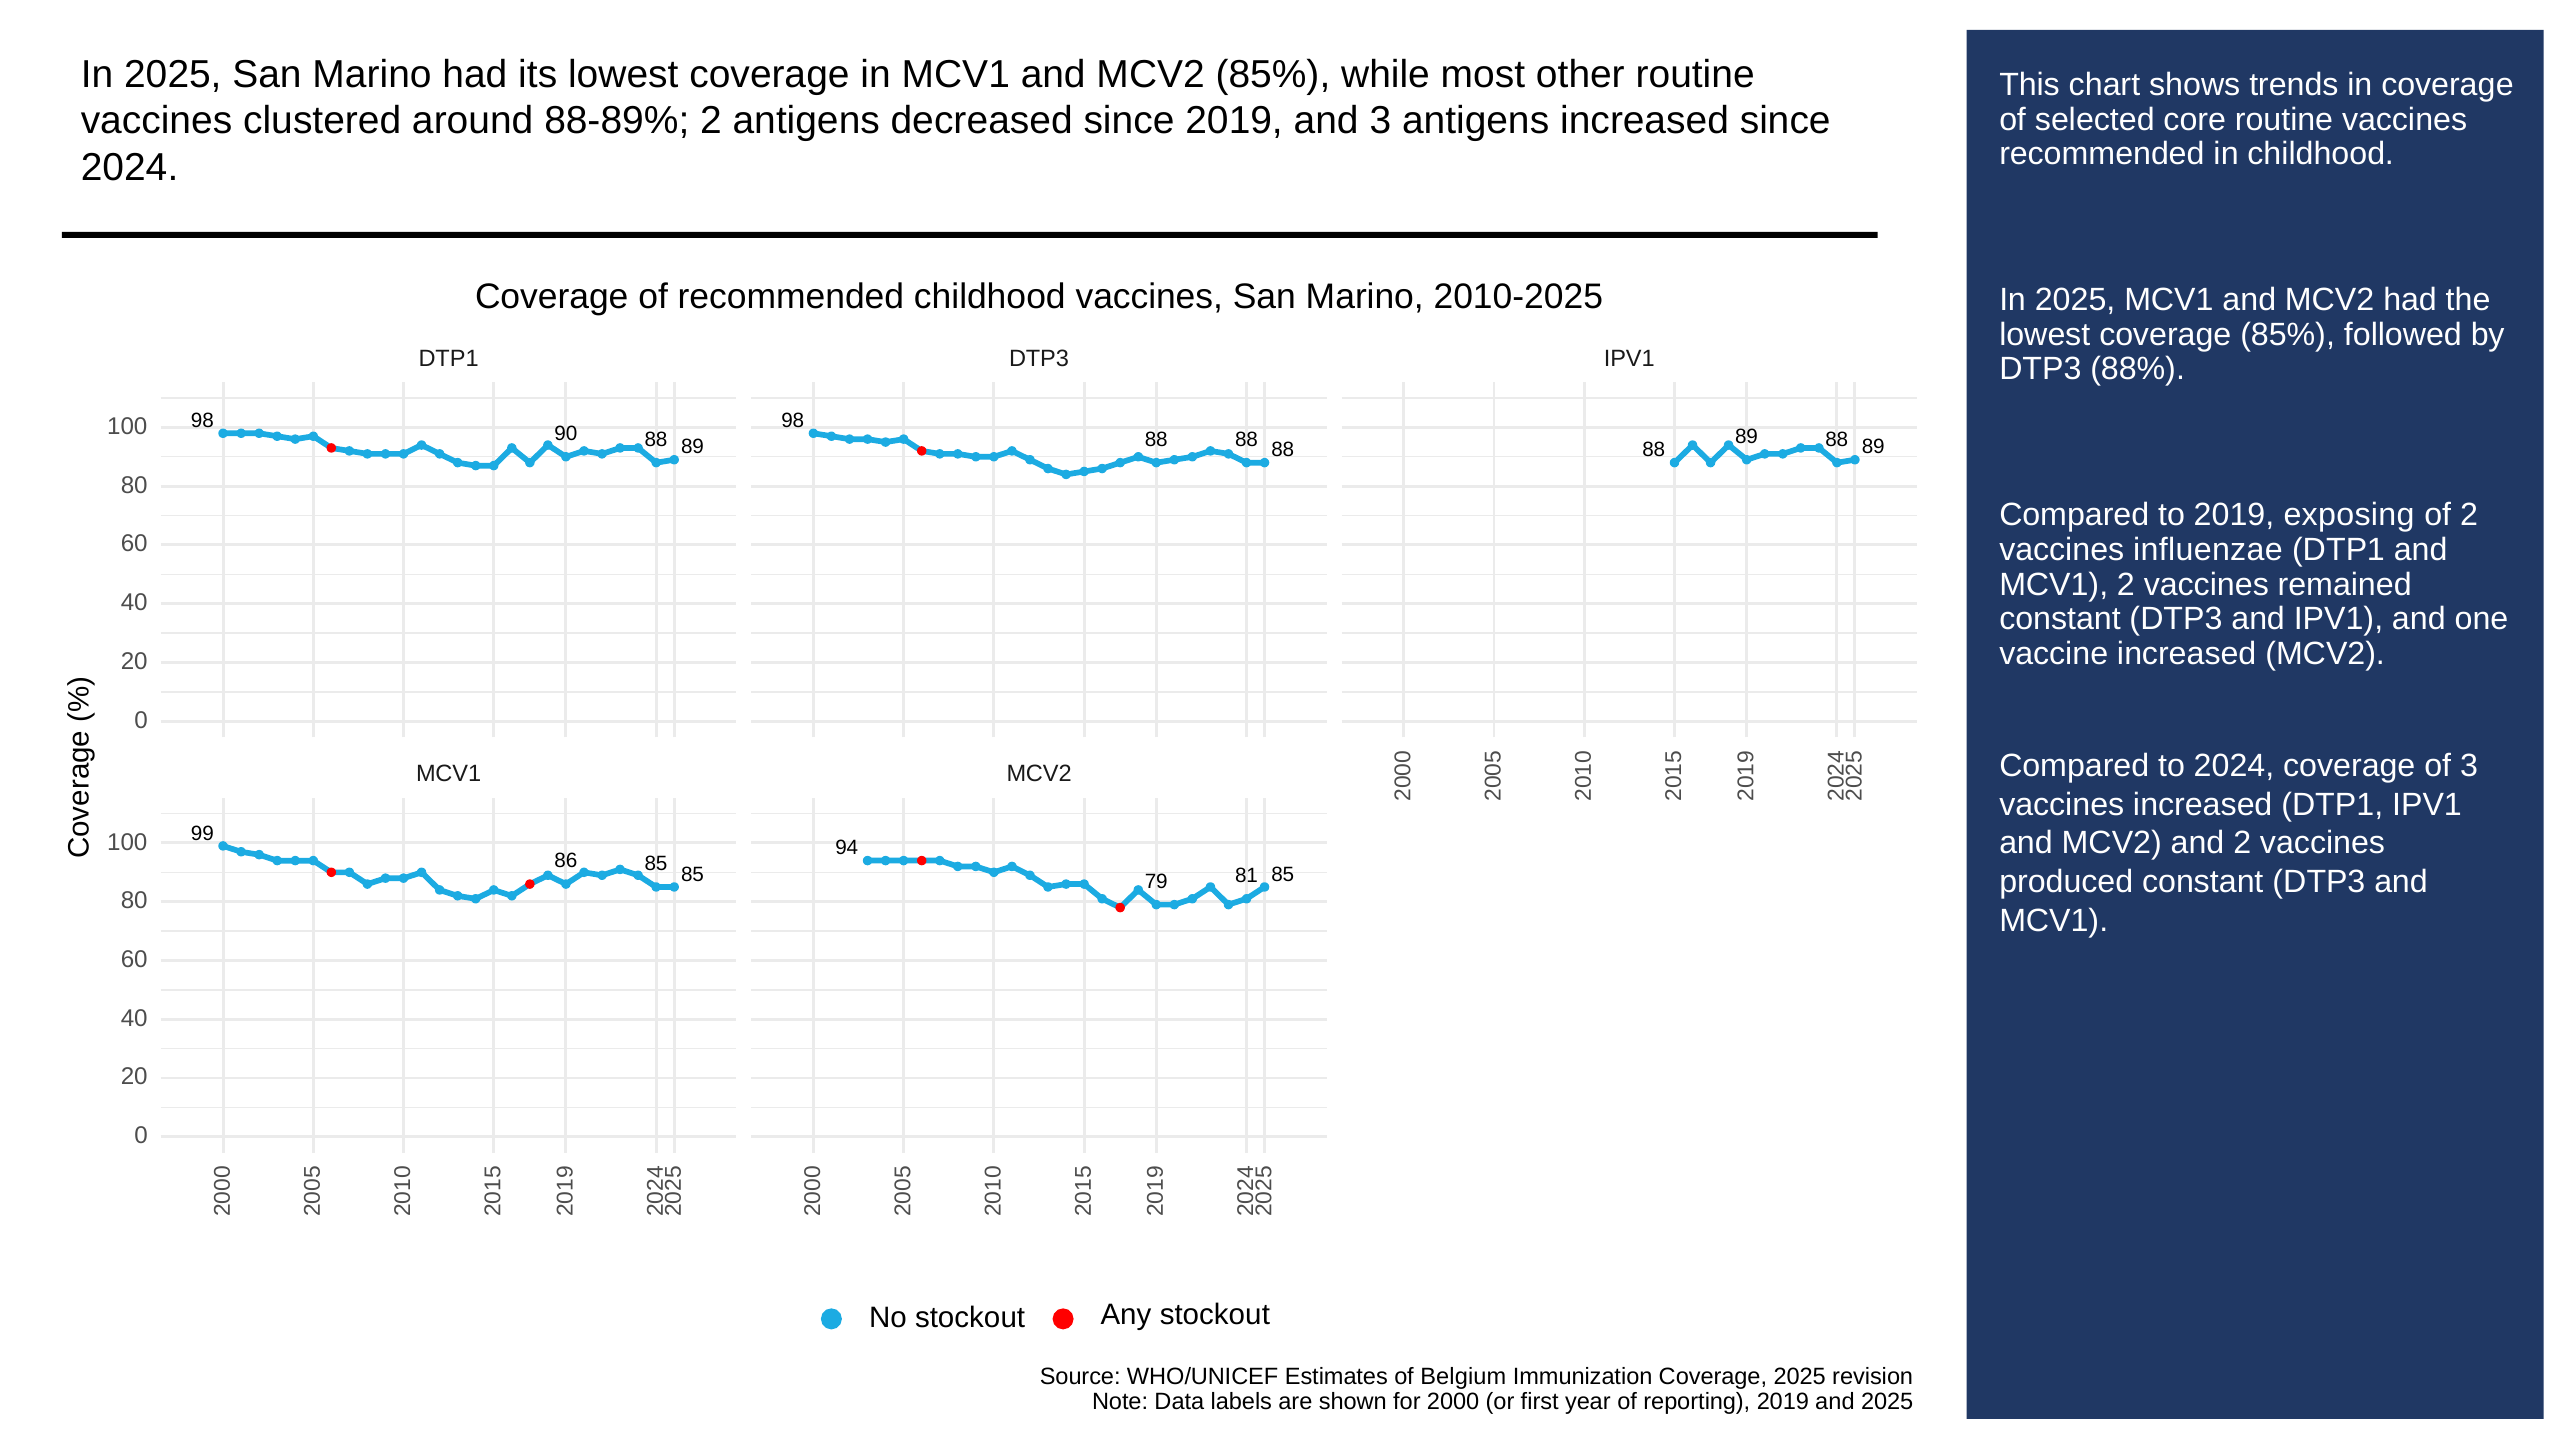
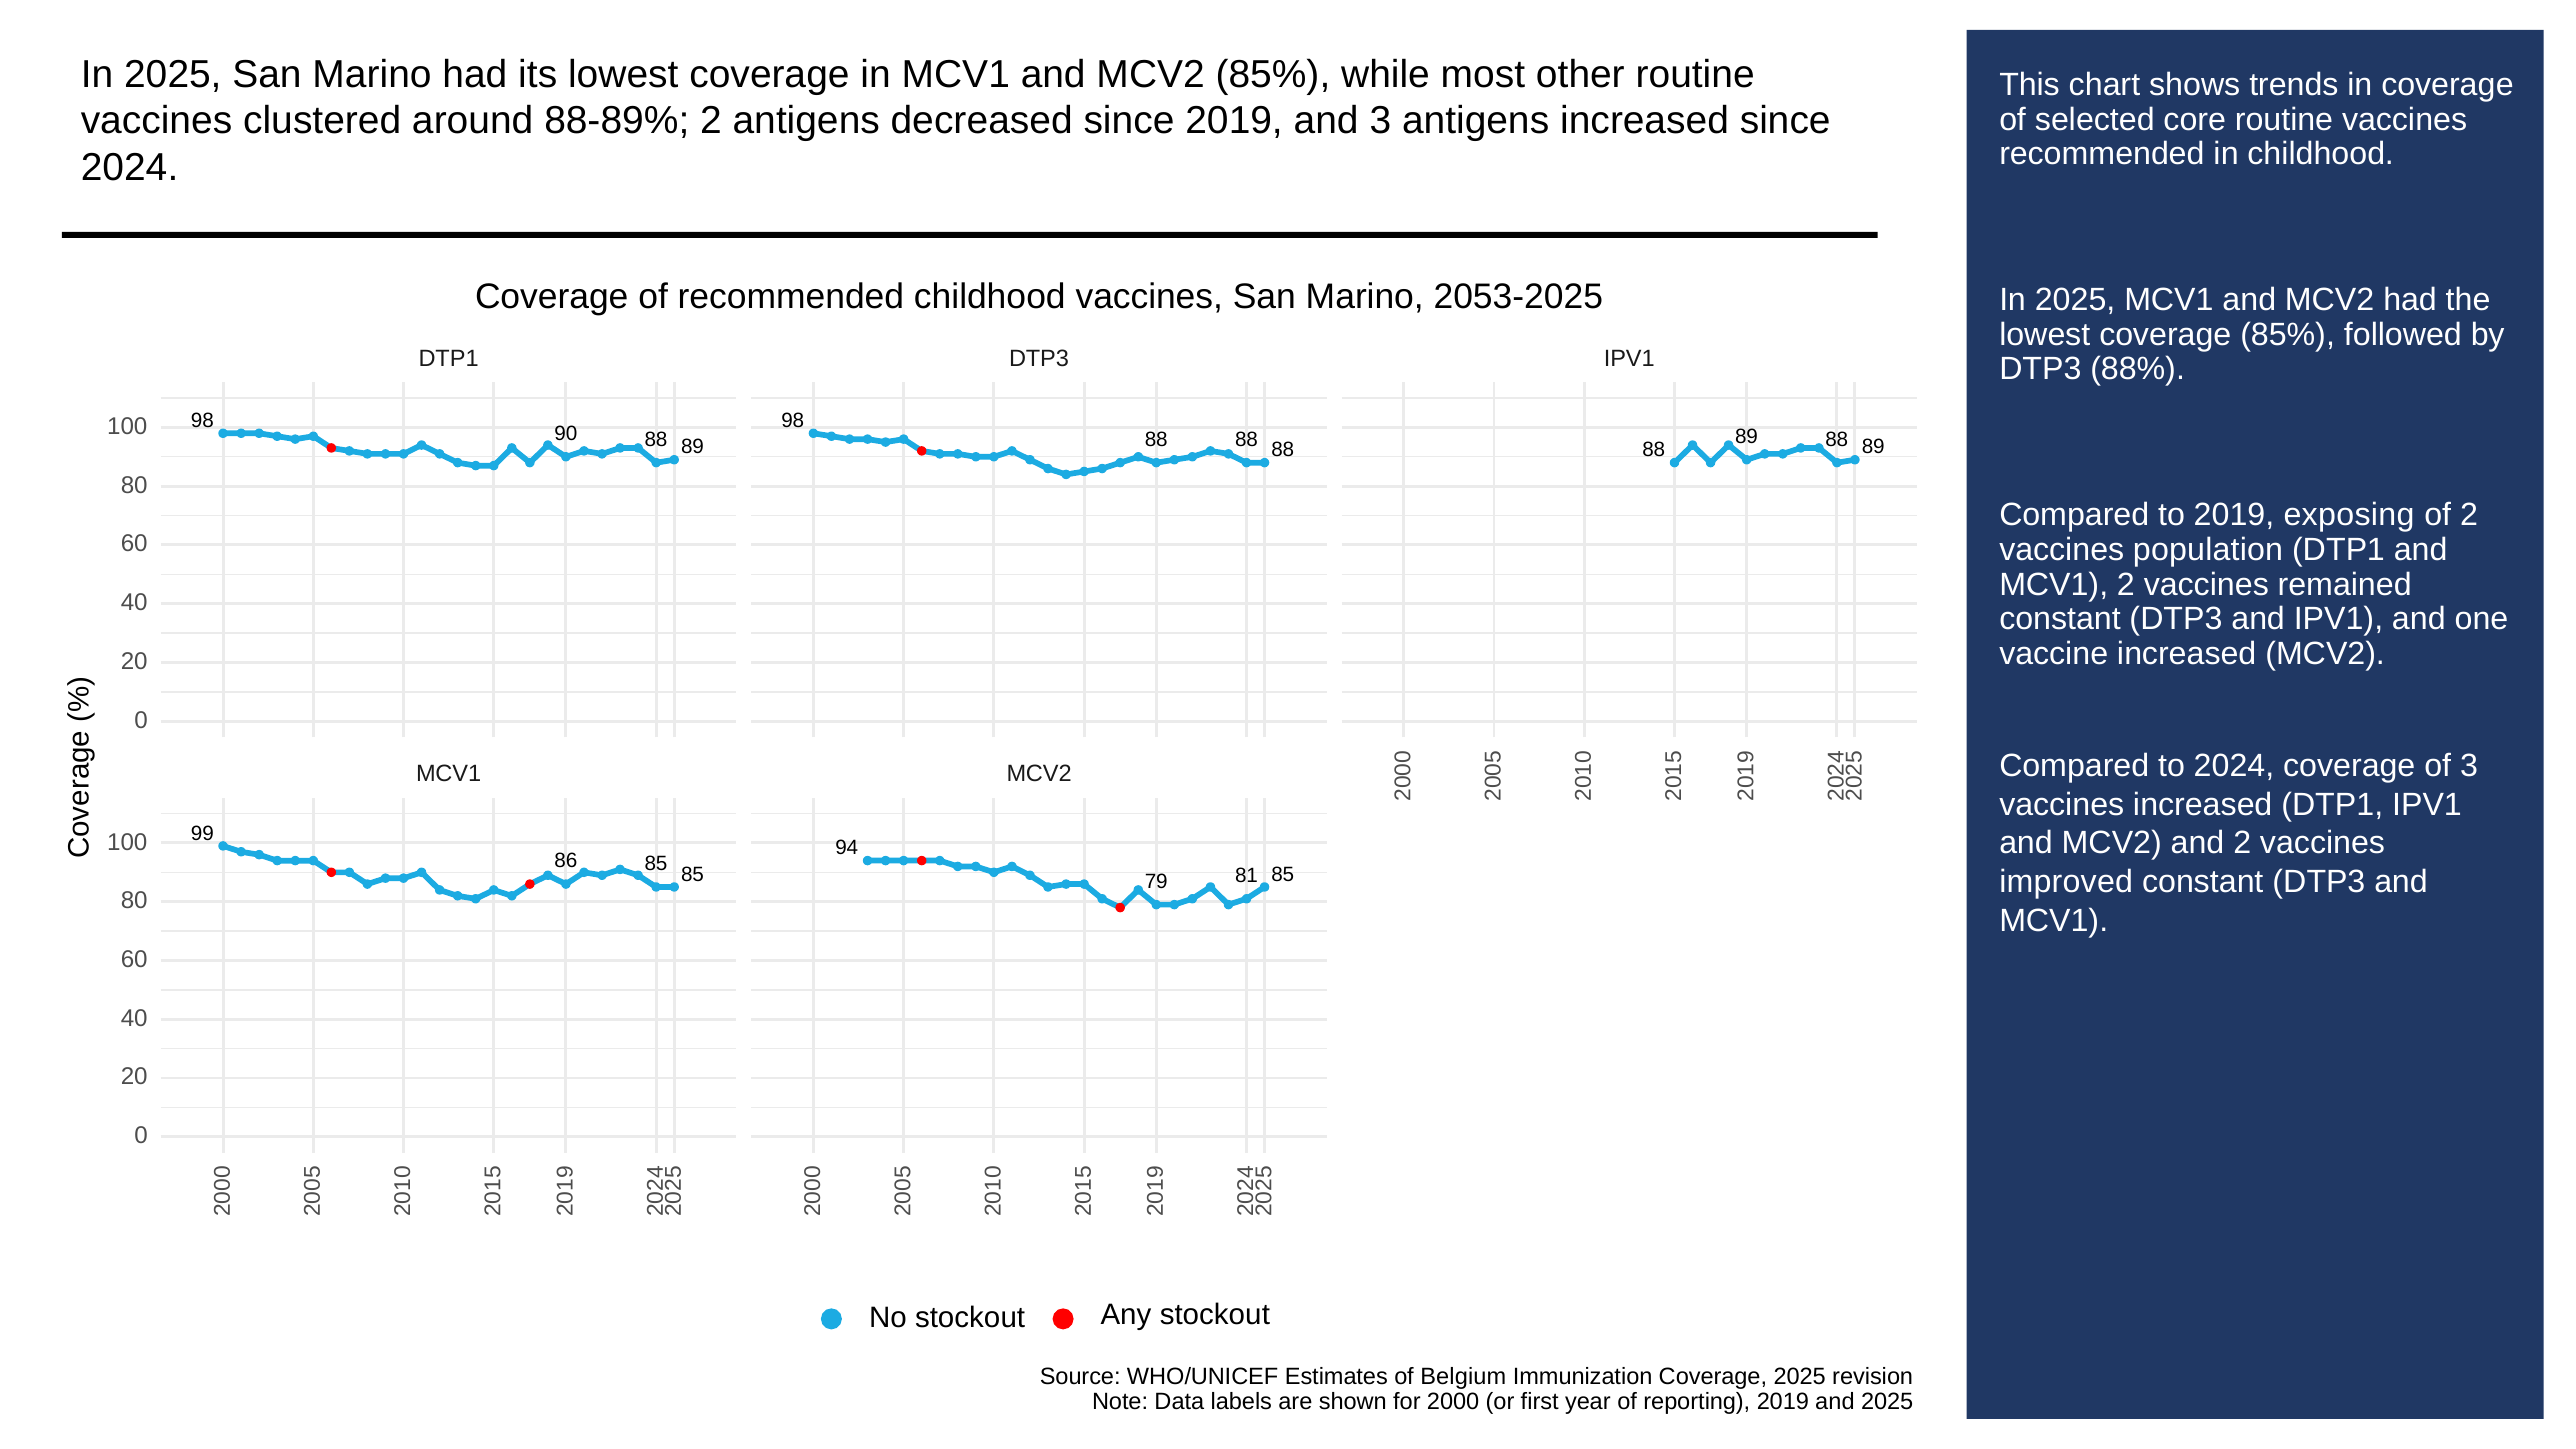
2010-2025: 2010-2025 -> 2053-2025 (1518, 297)
influenzae: influenzae -> population (2208, 550)
produced: produced -> improved (2066, 882)
